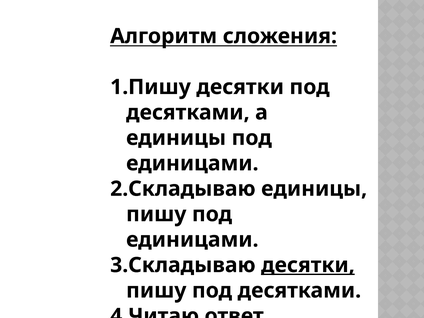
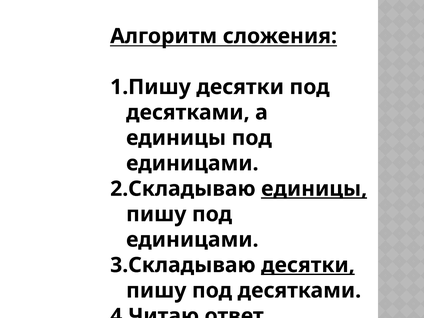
единицы underline: none -> present (314, 189)
